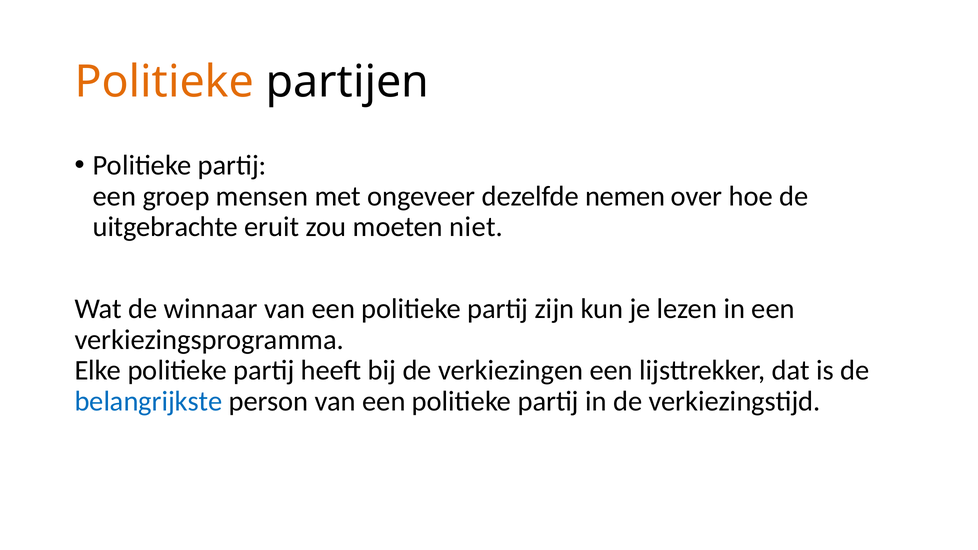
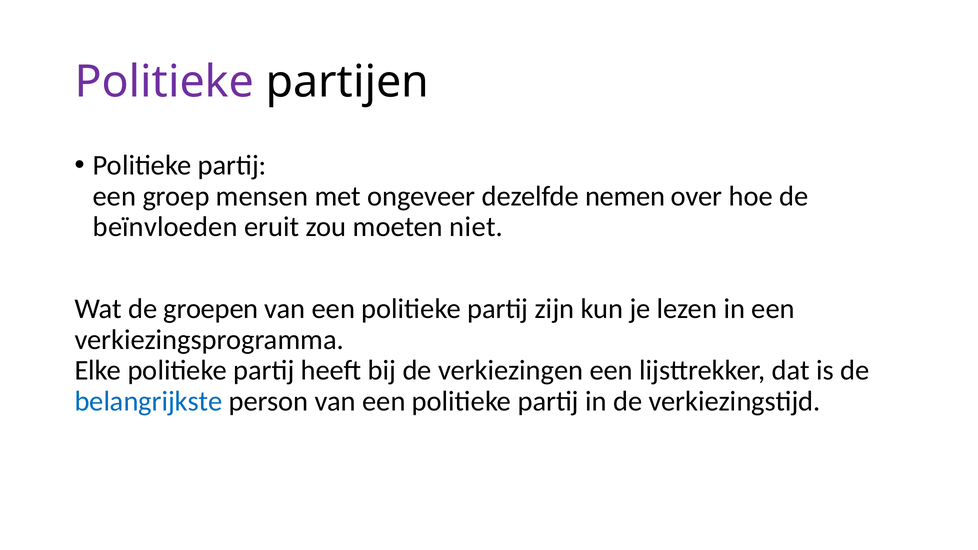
Politieke colour: orange -> purple (164, 82)
uitgebrachte: uitgebrachte -> beïnvloeden (165, 227)
winnaar: winnaar -> groepen (211, 309)
